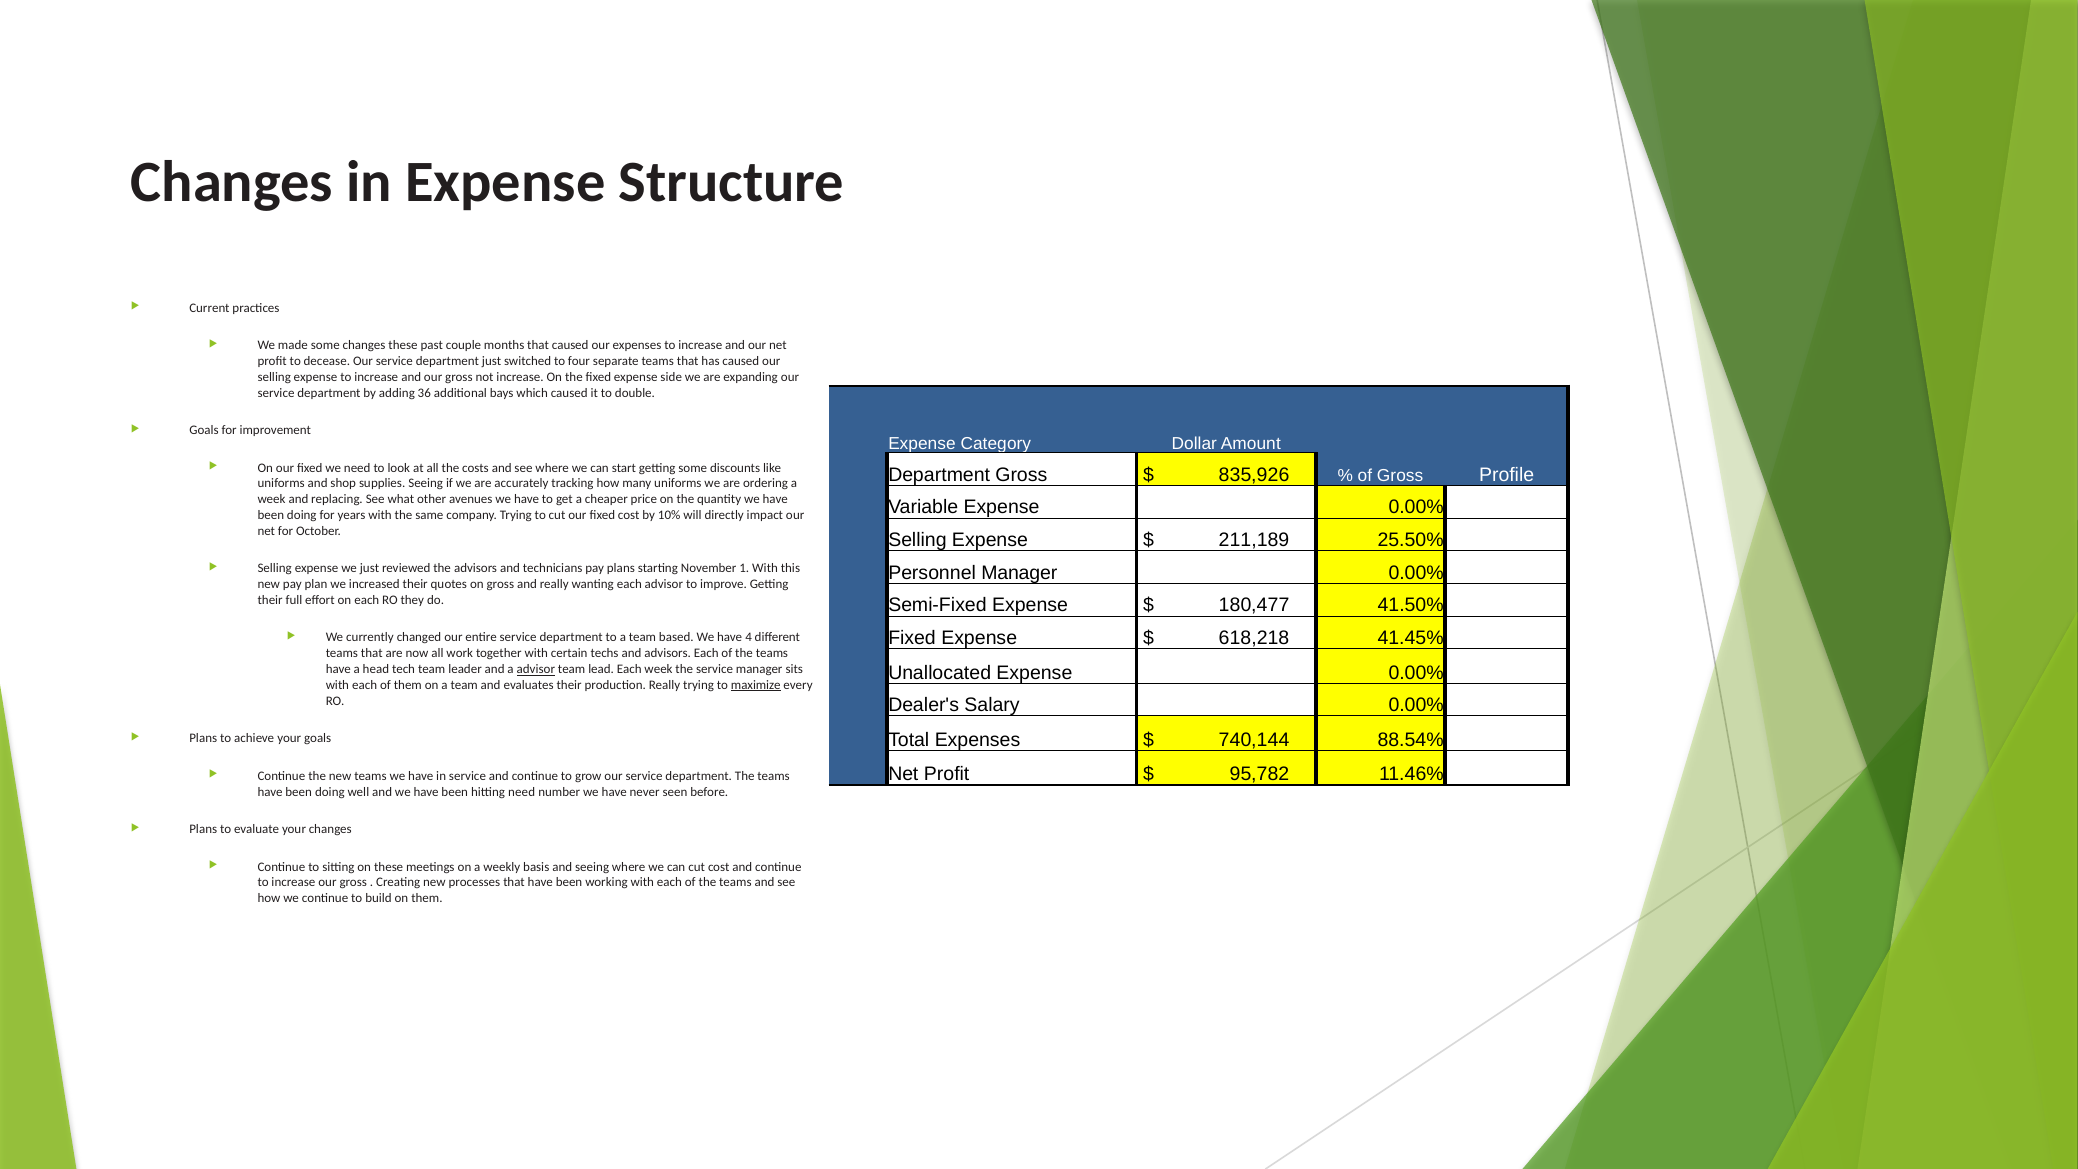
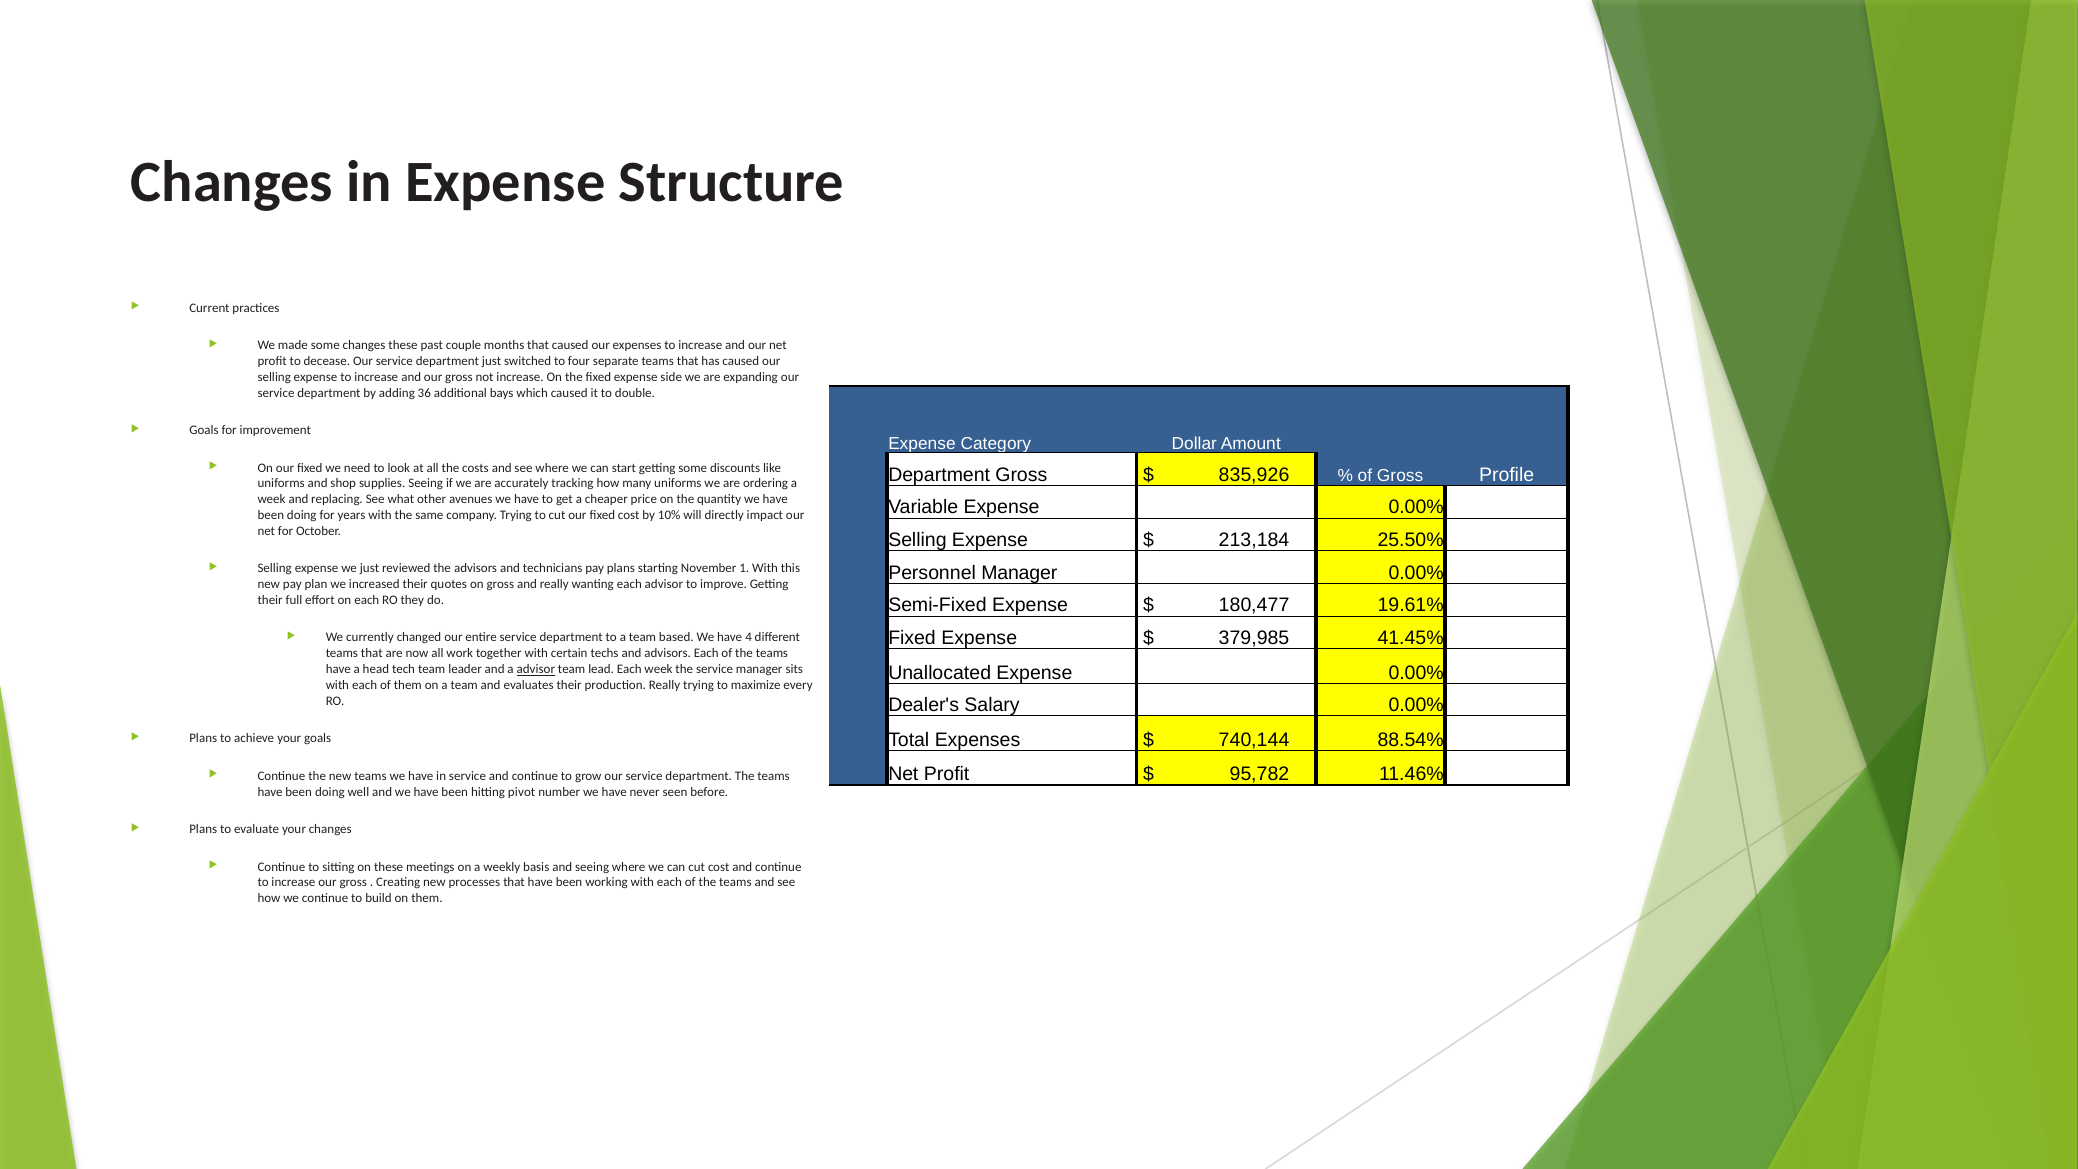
211,189: 211,189 -> 213,184 (1254, 540)
41.50%: 41.50% -> 19.61% (1411, 605)
618,218: 618,218 -> 379,985 (1254, 638)
maximize underline: present -> none (756, 685)
hitting need: need -> pivot (522, 792)
